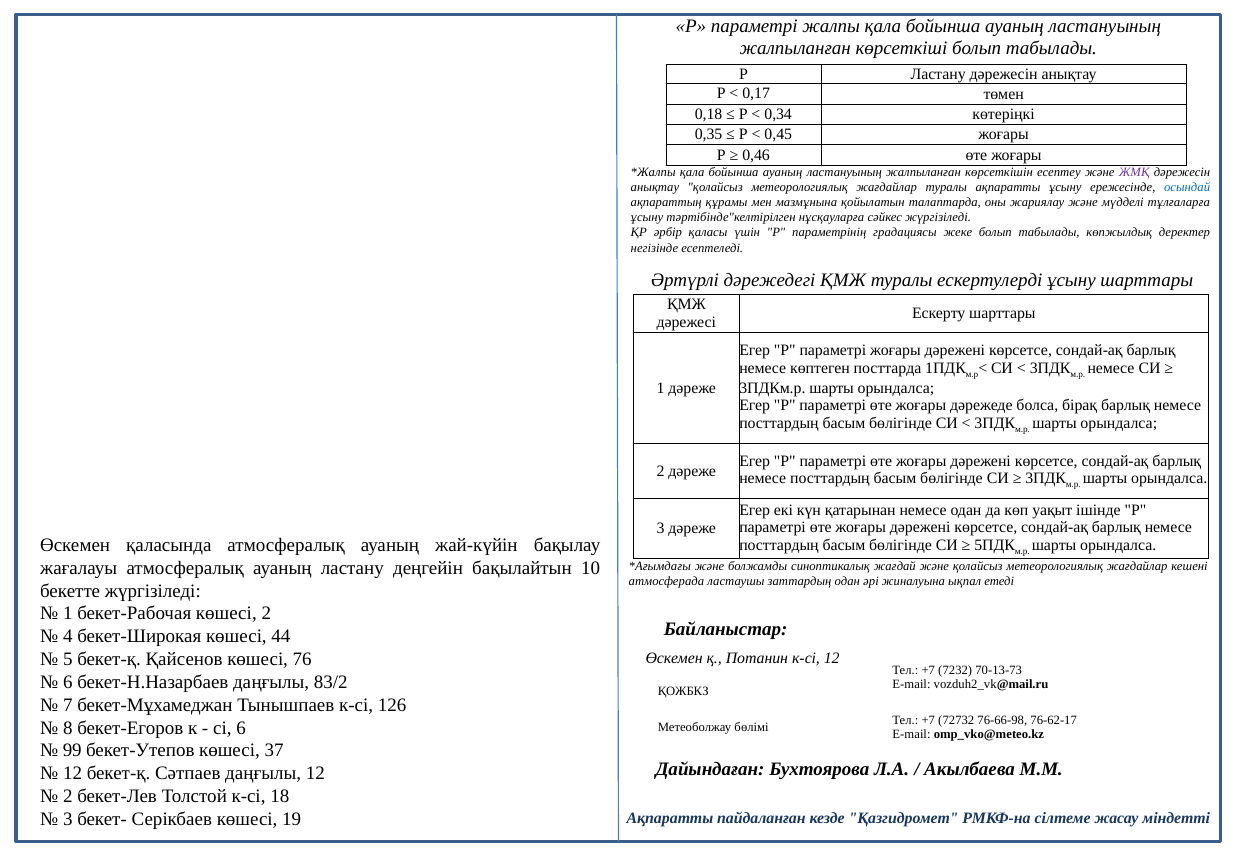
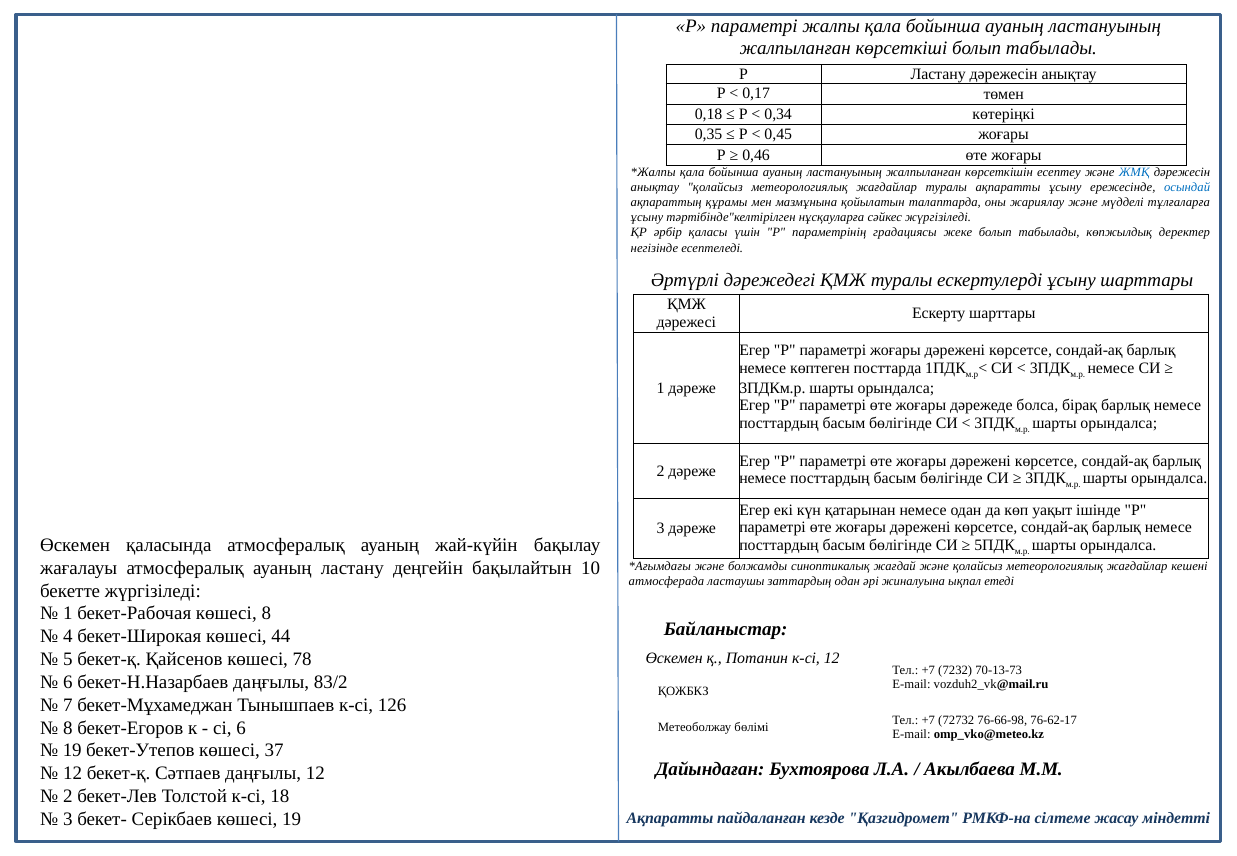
ЖМҚ colour: purple -> blue (1134, 172)
көшесі 2: 2 -> 8 (266, 614)
76: 76 -> 78 (302, 660)
99: 99 -> 19 (72, 751)
